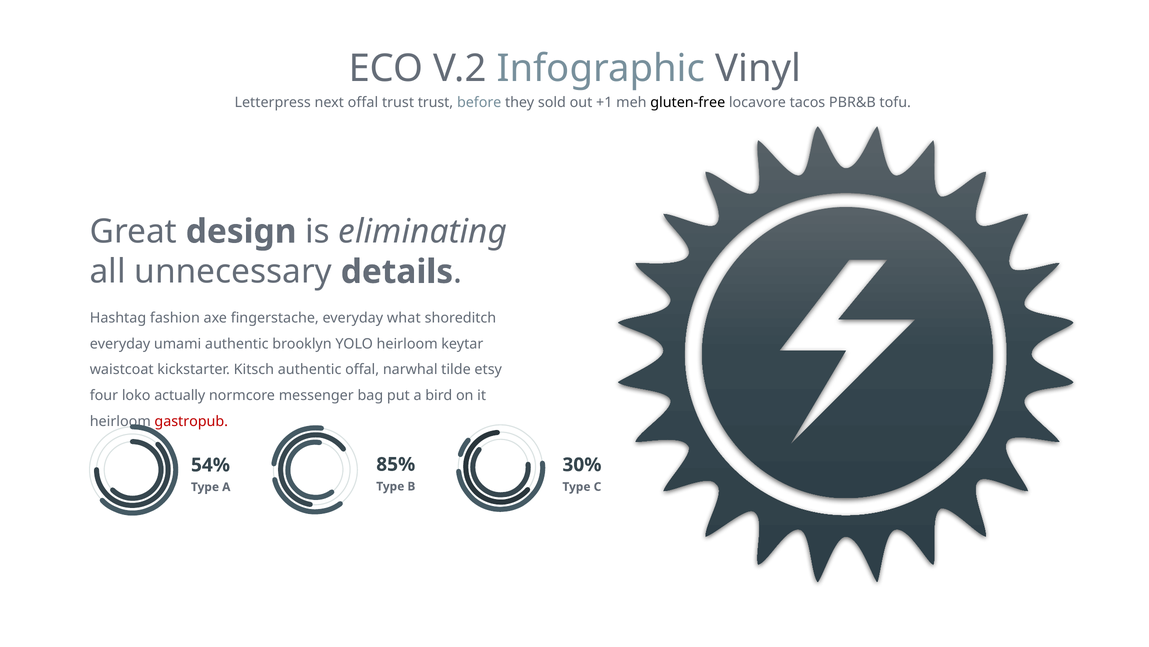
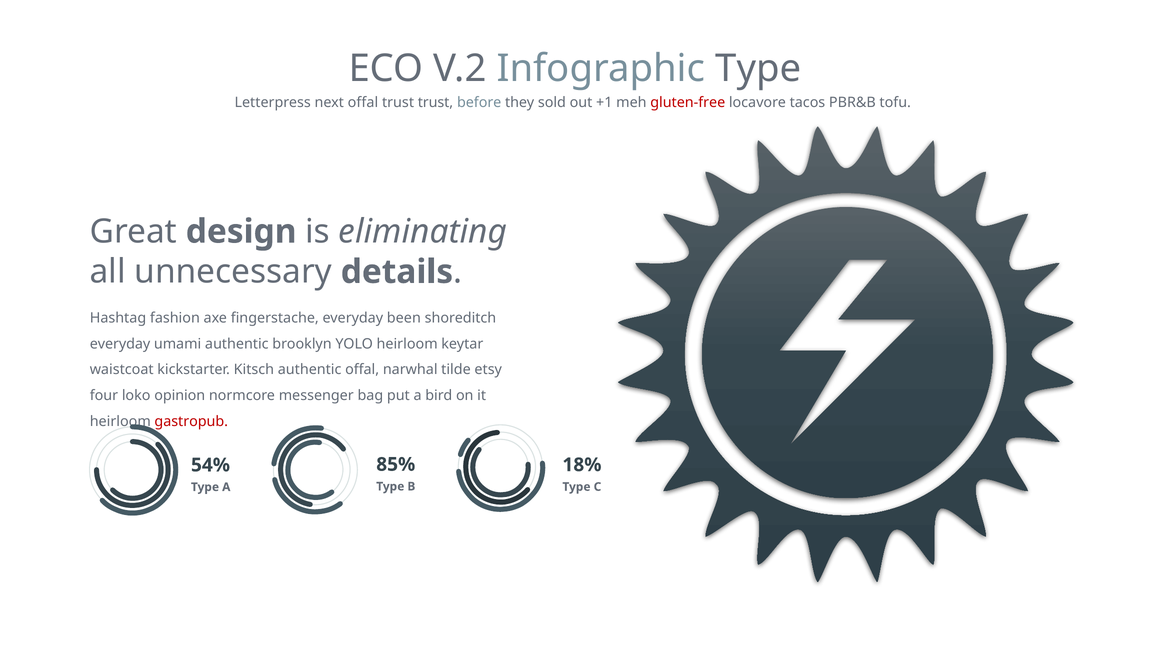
Infographic Vinyl: Vinyl -> Type (758, 68)
gluten-free colour: black -> red (688, 102)
what: what -> been (404, 318)
actually: actually -> opinion (180, 395)
30%: 30% -> 18% (582, 464)
